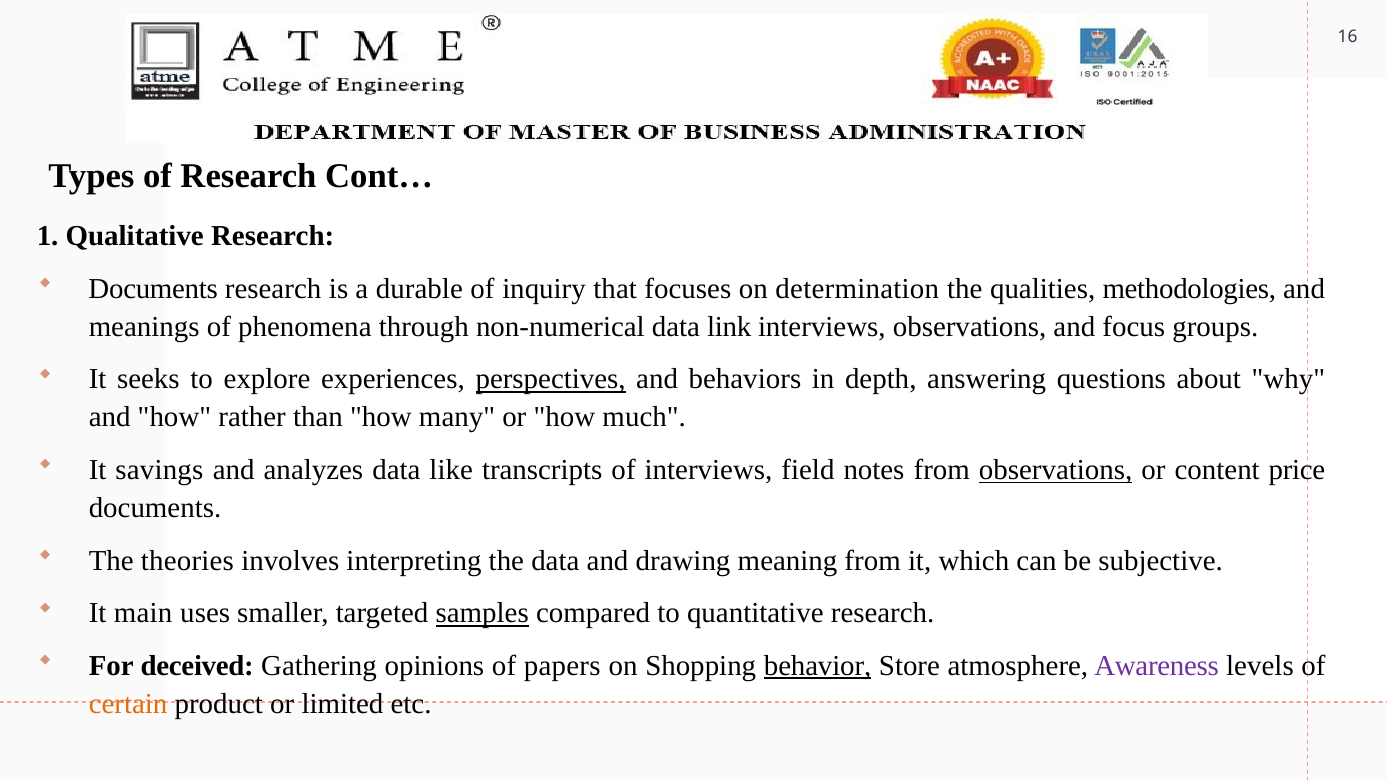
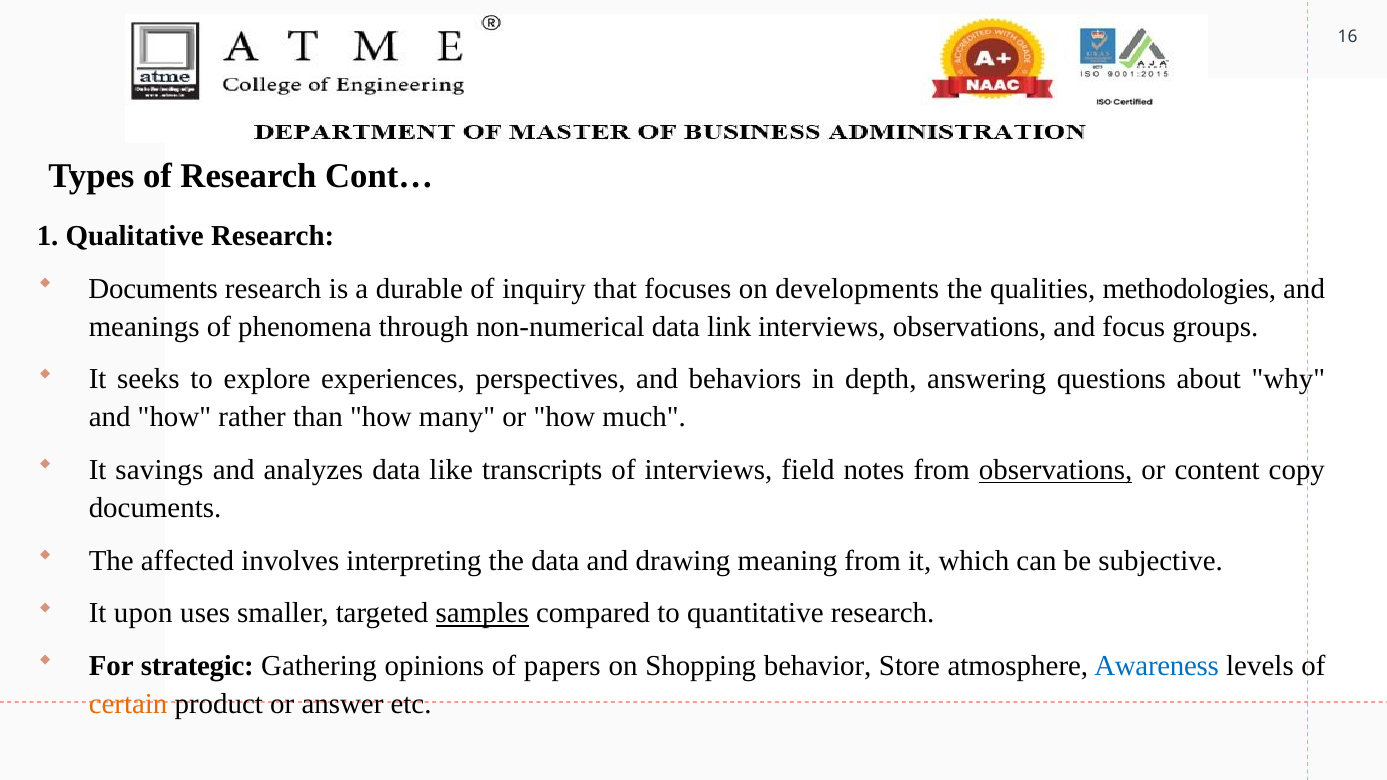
determination: determination -> developments (857, 289)
perspectives underline: present -> none (551, 379)
price: price -> copy (1297, 470)
theories: theories -> affected (187, 561)
main: main -> upon (143, 613)
deceived: deceived -> strategic (197, 666)
behavior underline: present -> none (818, 666)
Awareness colour: purple -> blue (1157, 666)
limited: limited -> answer (342, 704)
